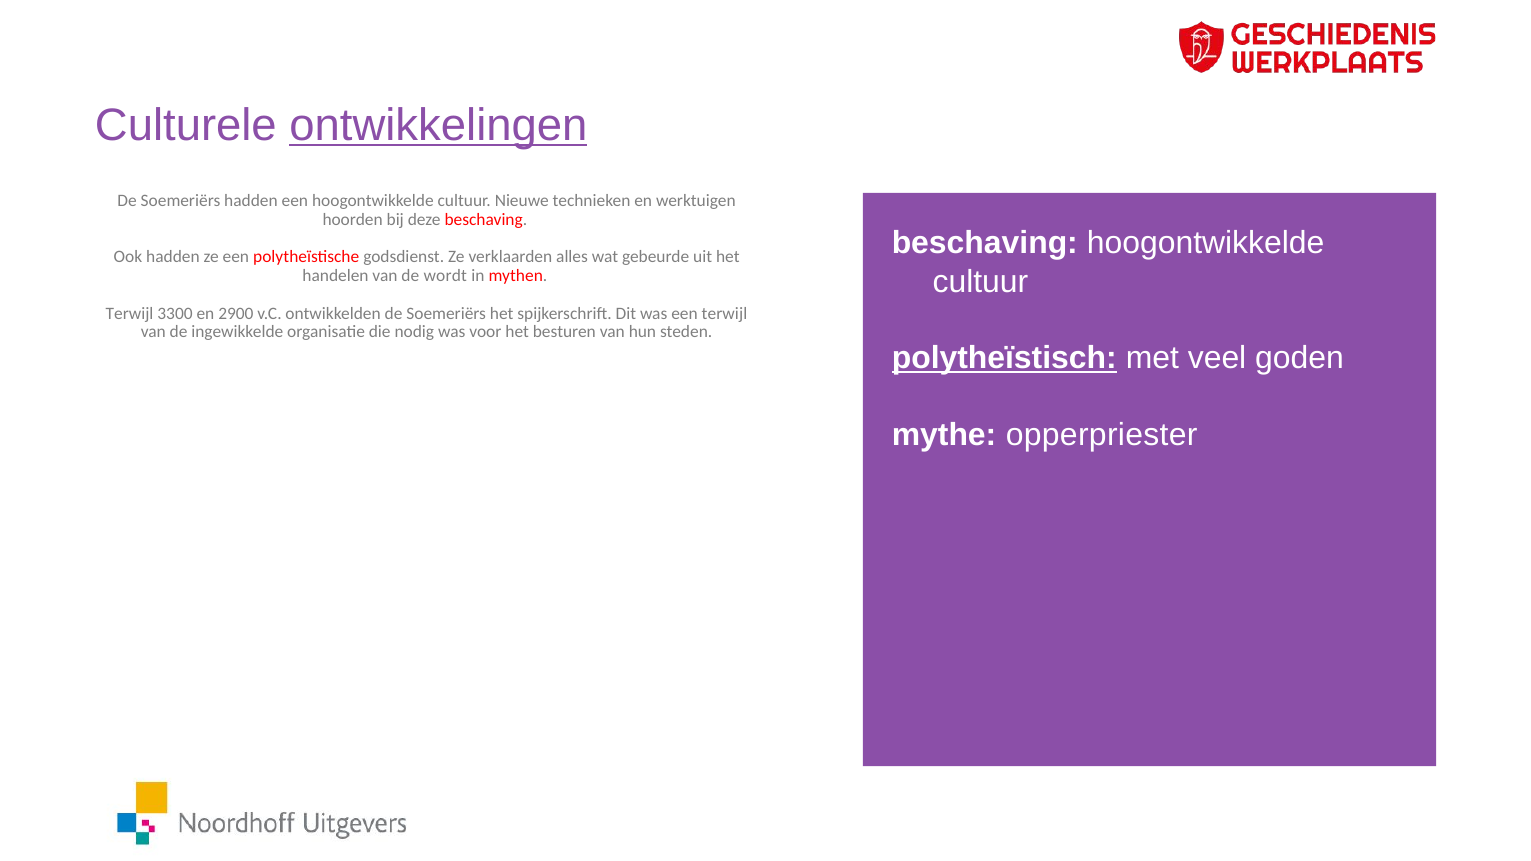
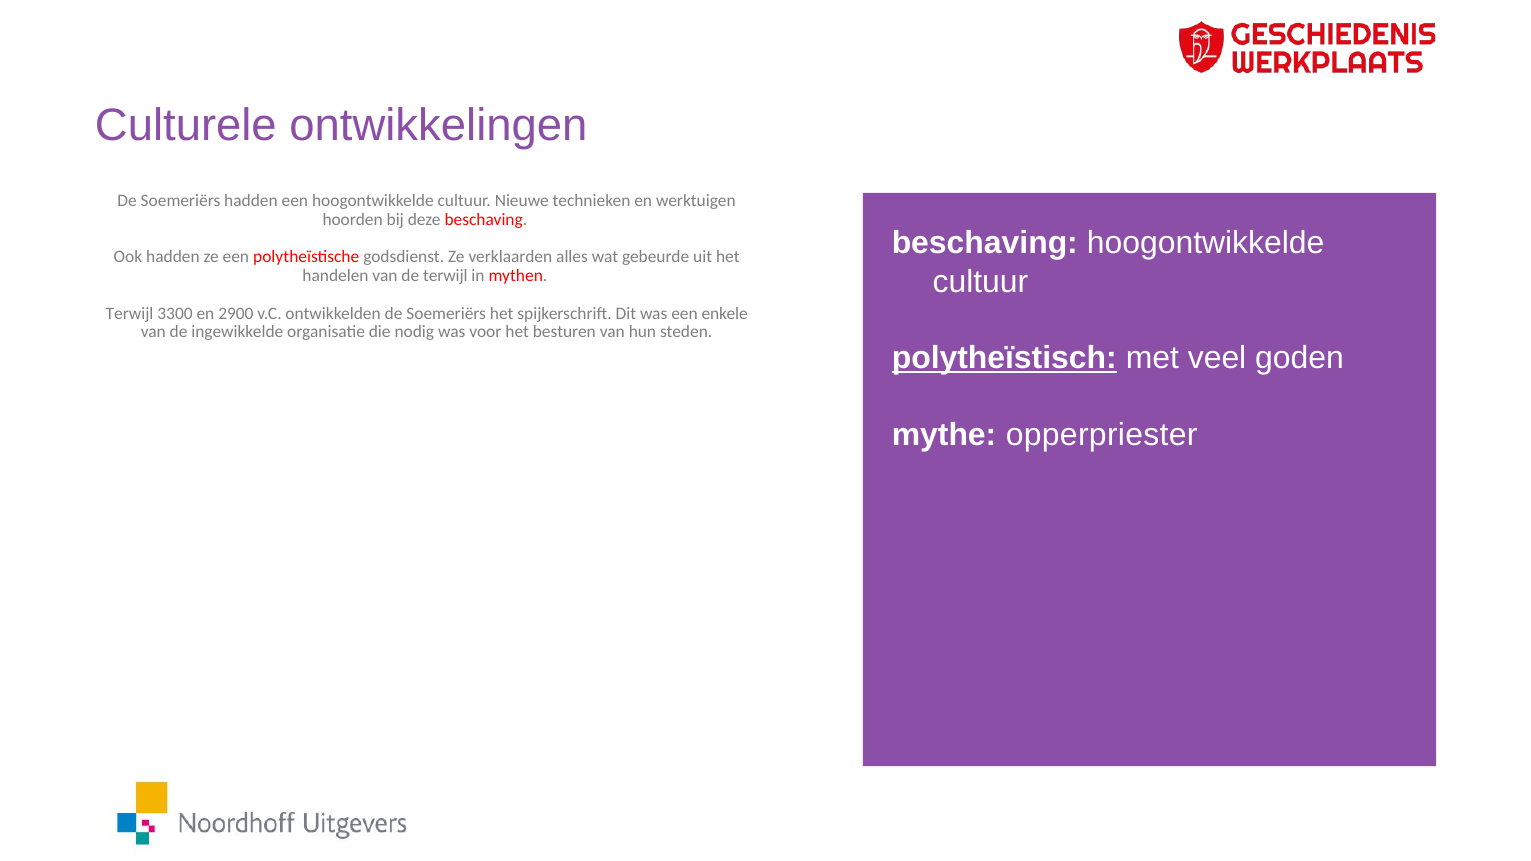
ontwikkelingen underline: present -> none (438, 125)
de wordt: wordt -> terwijl (445, 276)
een terwijl: terwijl -> enkele (725, 313)
